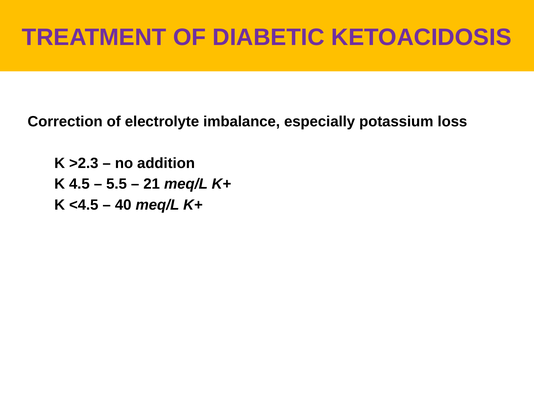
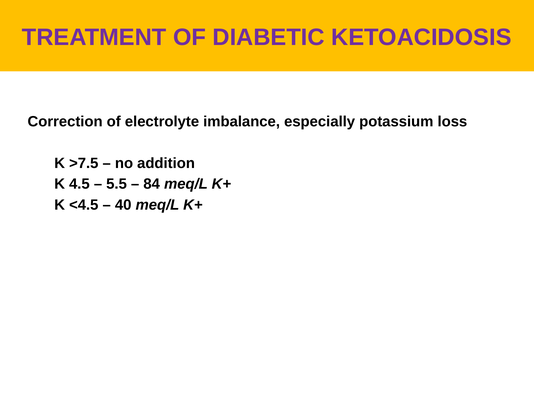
>2.3: >2.3 -> >7.5 (84, 163)
21: 21 -> 84 (152, 184)
